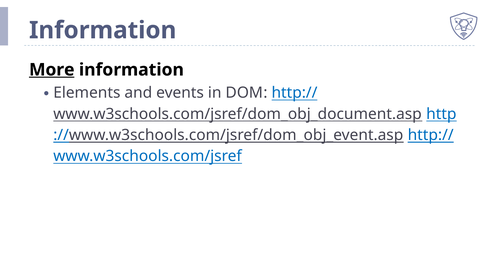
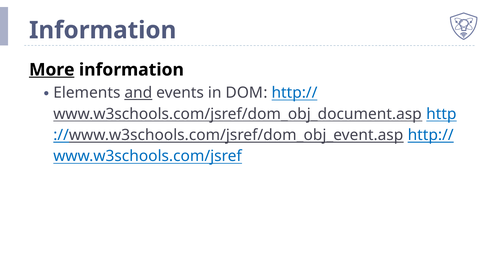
and underline: none -> present (138, 93)
